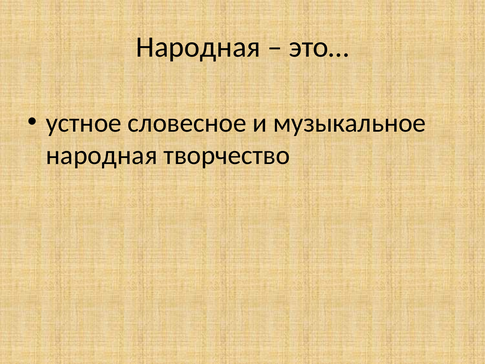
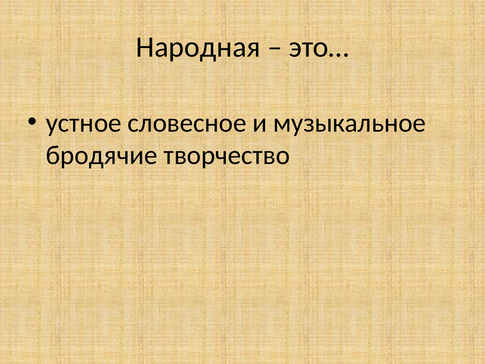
народная: народная -> бродячие (102, 155)
